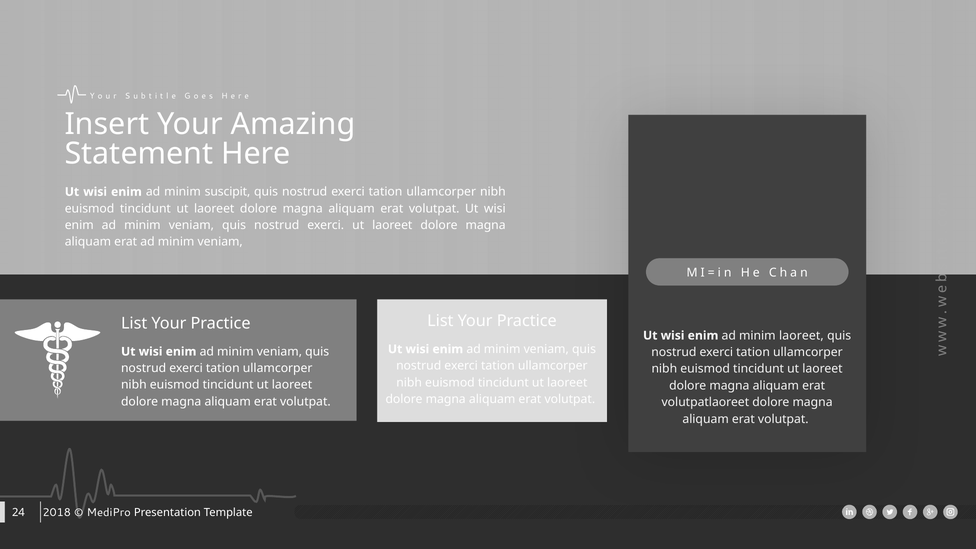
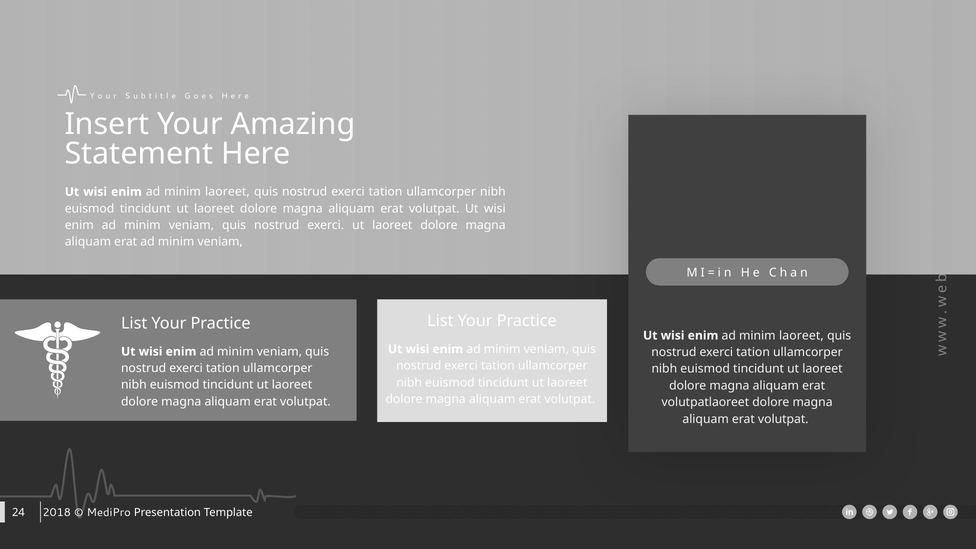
suscipit: suscipit -> laoreet (227, 192)
